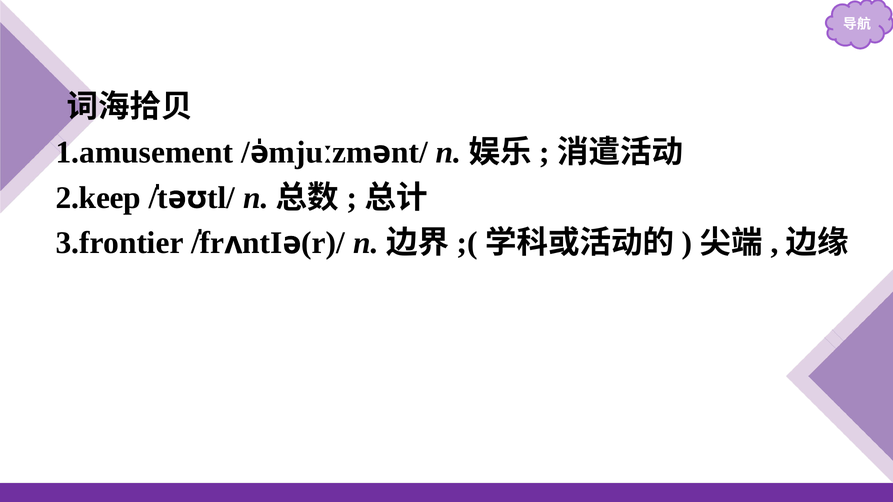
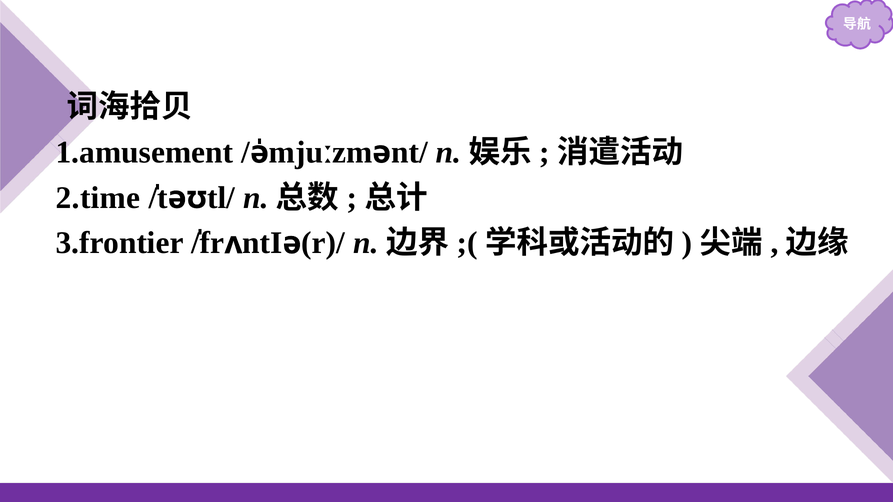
2.keep: 2.keep -> 2.time (98, 198)
